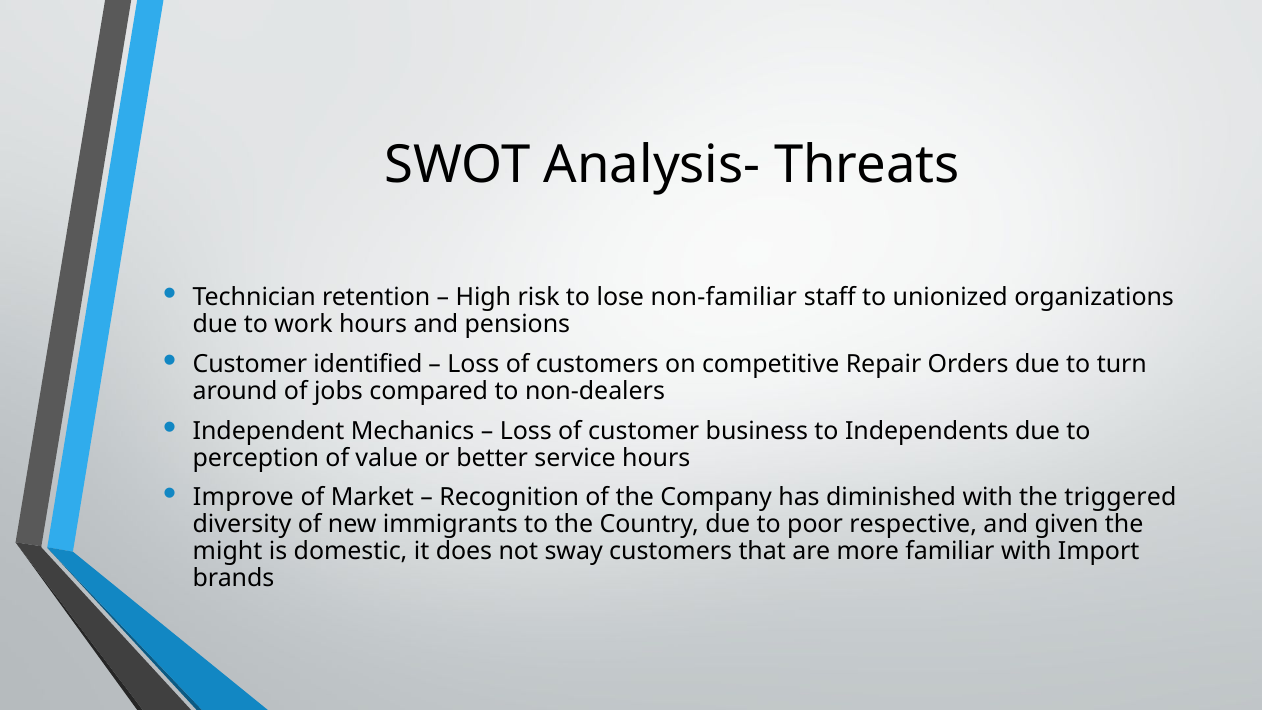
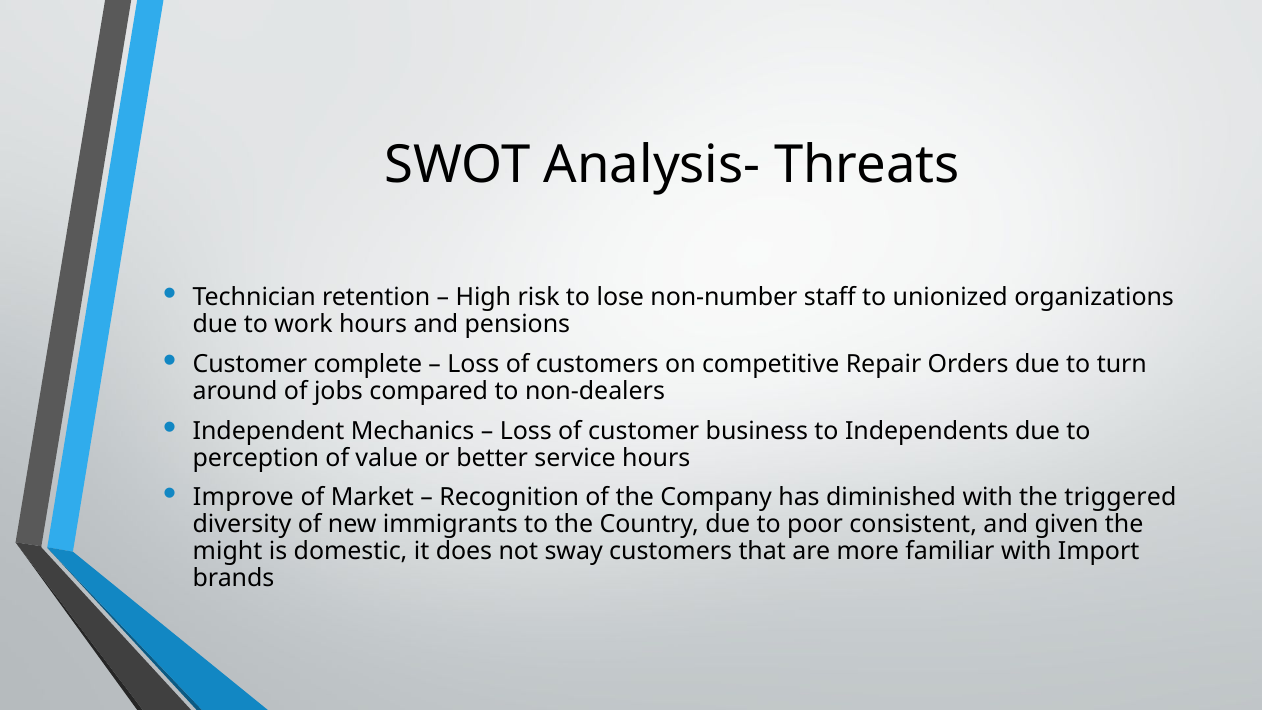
non-familiar: non-familiar -> non-number (724, 297)
identified: identified -> complete (368, 364)
respective: respective -> consistent (913, 525)
